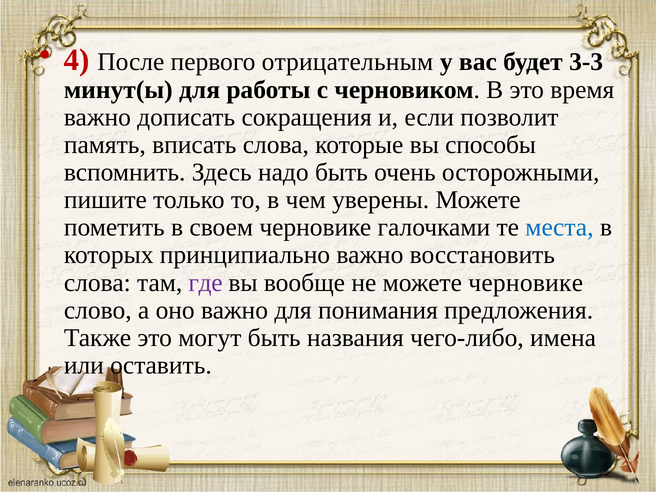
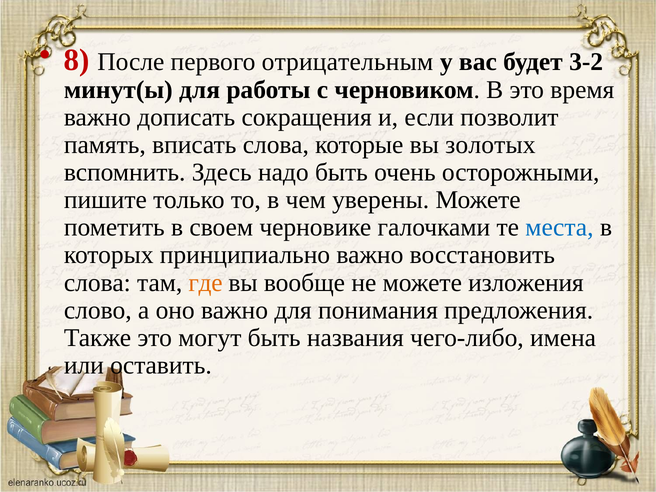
4: 4 -> 8 (77, 60)
3-3: 3-3 -> 3-2 (586, 62)
способы: способы -> золотых (490, 145)
где colour: purple -> orange (205, 283)
можете черновике: черновике -> изложения (526, 283)
